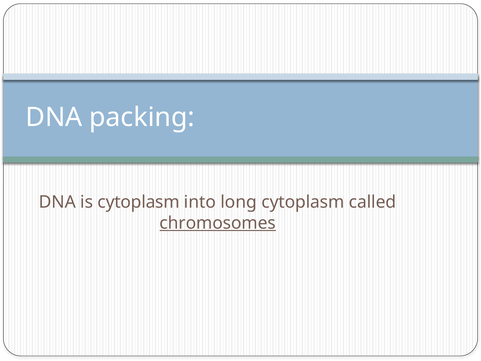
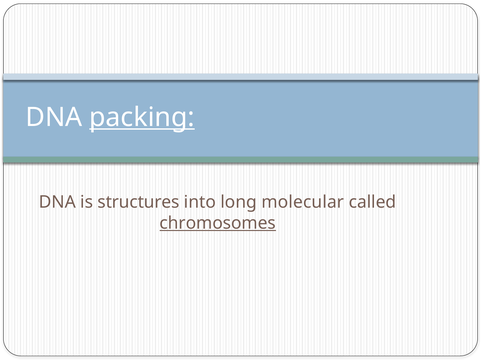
packing underline: none -> present (142, 117)
is cytoplasm: cytoplasm -> structures (139, 202)
long cytoplasm: cytoplasm -> molecular (303, 202)
